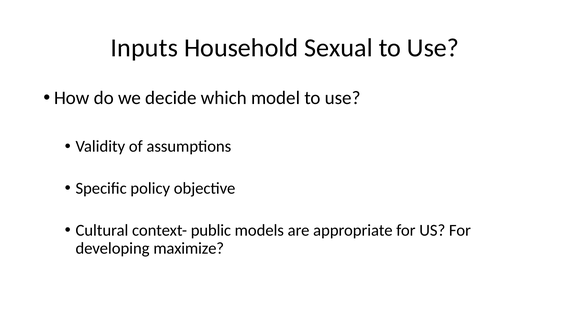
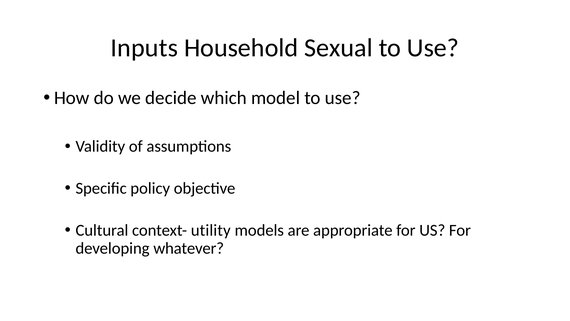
public: public -> utility (211, 230)
maximize: maximize -> whatever (189, 248)
